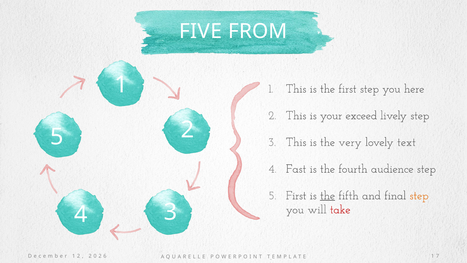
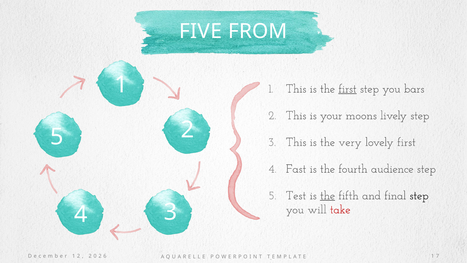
first underline: none -> present (348, 89)
here: here -> bars (414, 89)
exceed: exceed -> moons (361, 115)
lovely text: text -> first (406, 142)
First: First -> Test (296, 195)
step colour: orange -> black (419, 195)
